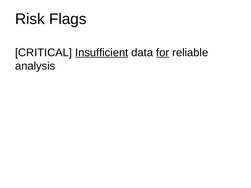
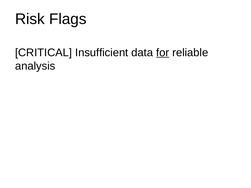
Insufficient underline: present -> none (102, 53)
